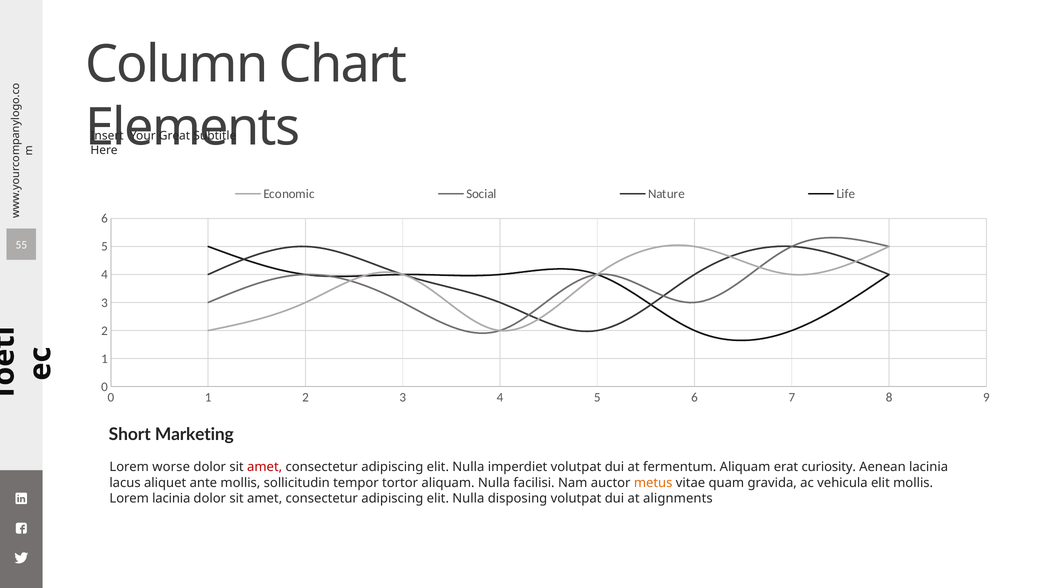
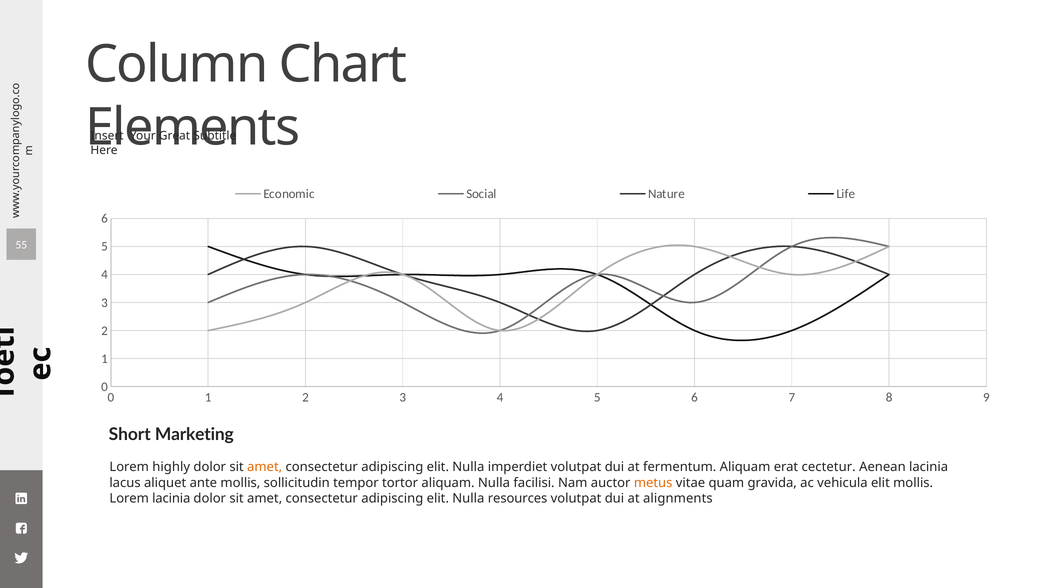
worse: worse -> highly (171, 467)
amet colour: red -> orange (265, 467)
curiosity: curiosity -> cectetur (829, 467)
disposing: disposing -> resources (518, 498)
